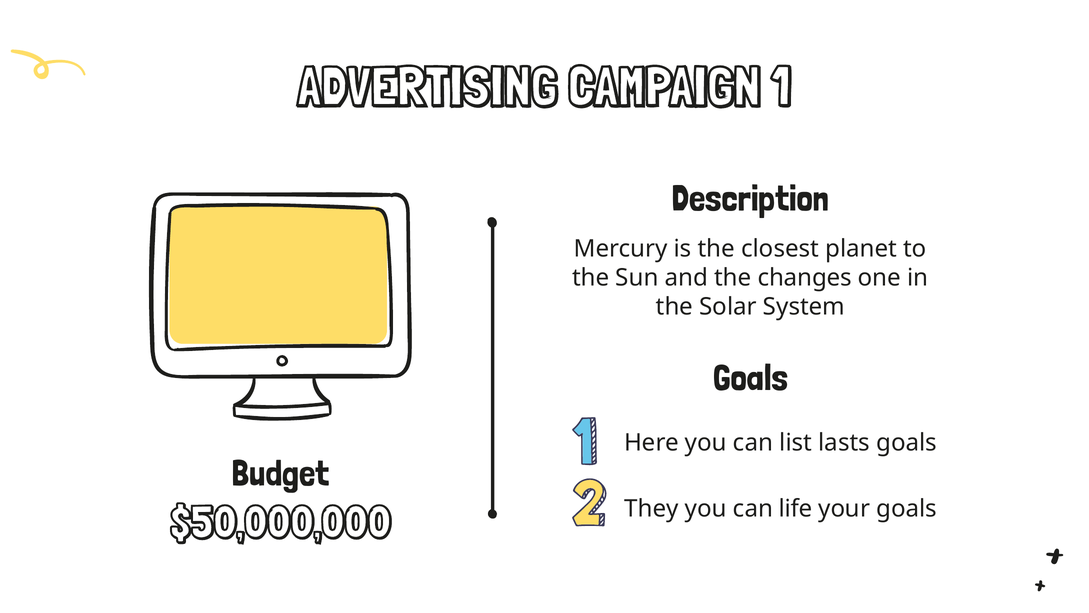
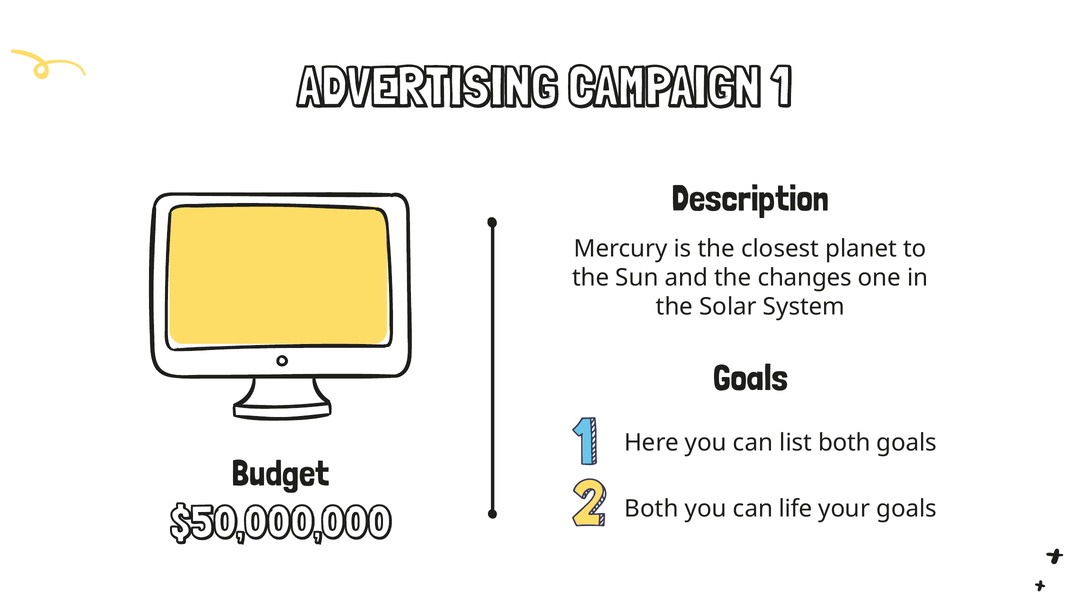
list lasts: lasts -> both (844, 442)
They: They -> Both (651, 508)
